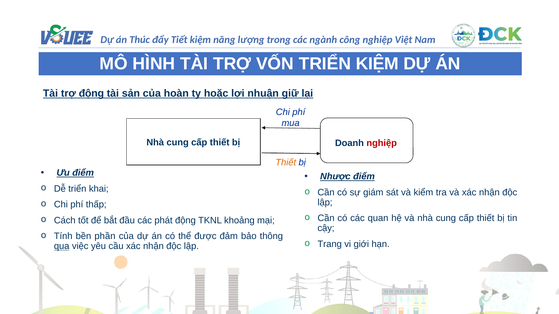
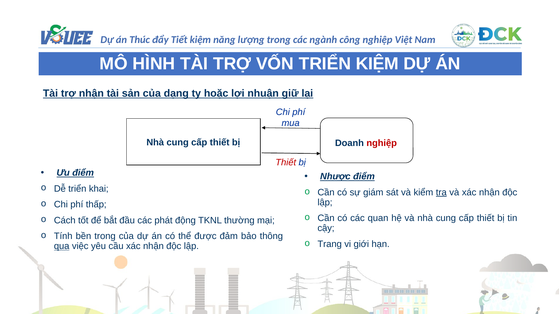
trợ động: động -> nhận (91, 94)
hoàn: hoàn -> dạng (176, 94)
Thiết colour: orange -> red (286, 163)
tra underline: none -> present (441, 193)
khoảng: khoảng -> thường (239, 221)
bền phần: phần -> trong (105, 237)
